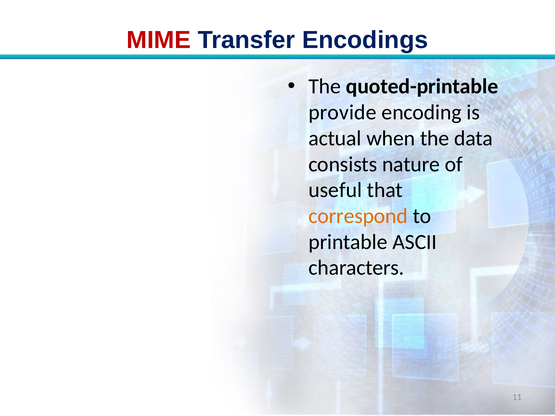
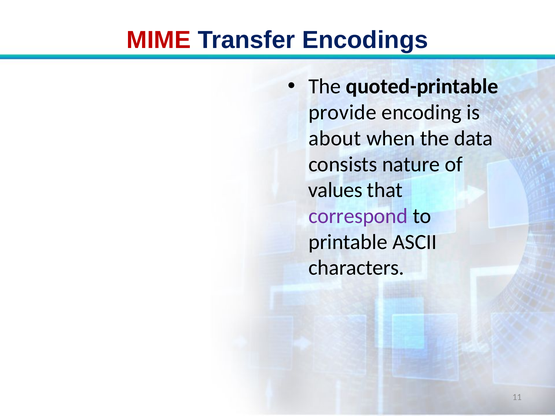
actual: actual -> about (335, 138)
useful: useful -> values (335, 190)
correspond colour: orange -> purple (358, 216)
